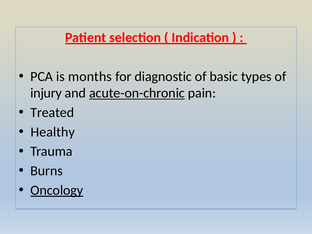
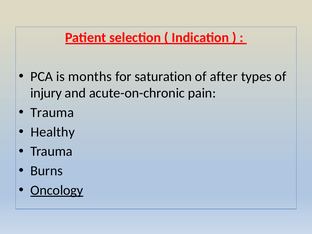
diagnostic: diagnostic -> saturation (163, 77)
basic: basic -> after (224, 77)
acute-on-chronic underline: present -> none (137, 93)
Treated: Treated -> Trauma (52, 113)
